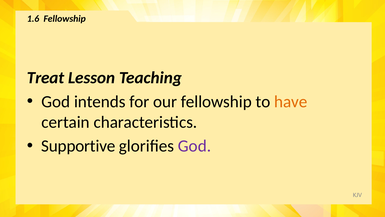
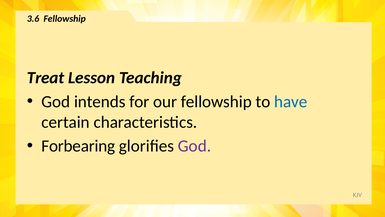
1.6: 1.6 -> 3.6 (33, 19)
have colour: orange -> blue (291, 102)
Supportive: Supportive -> Forbearing (78, 146)
